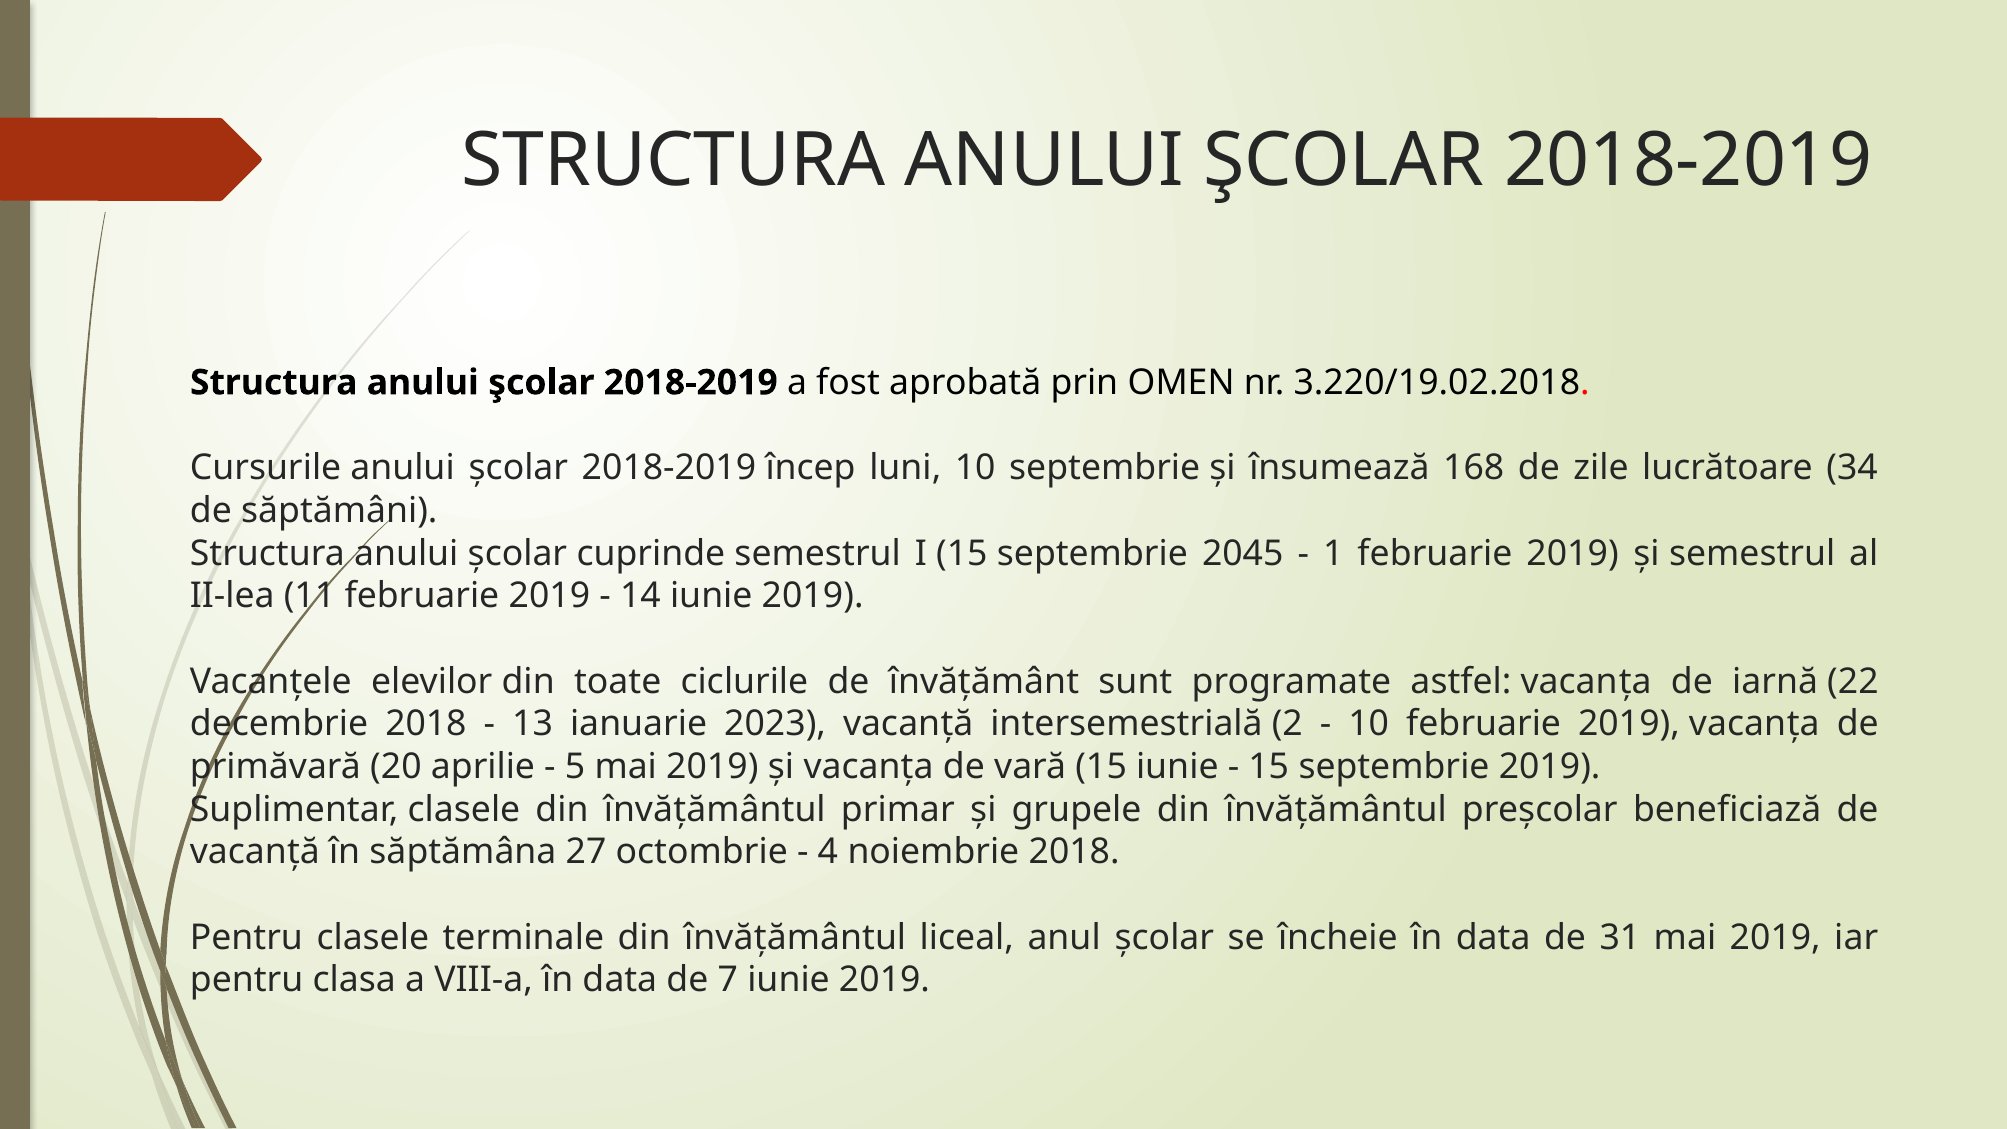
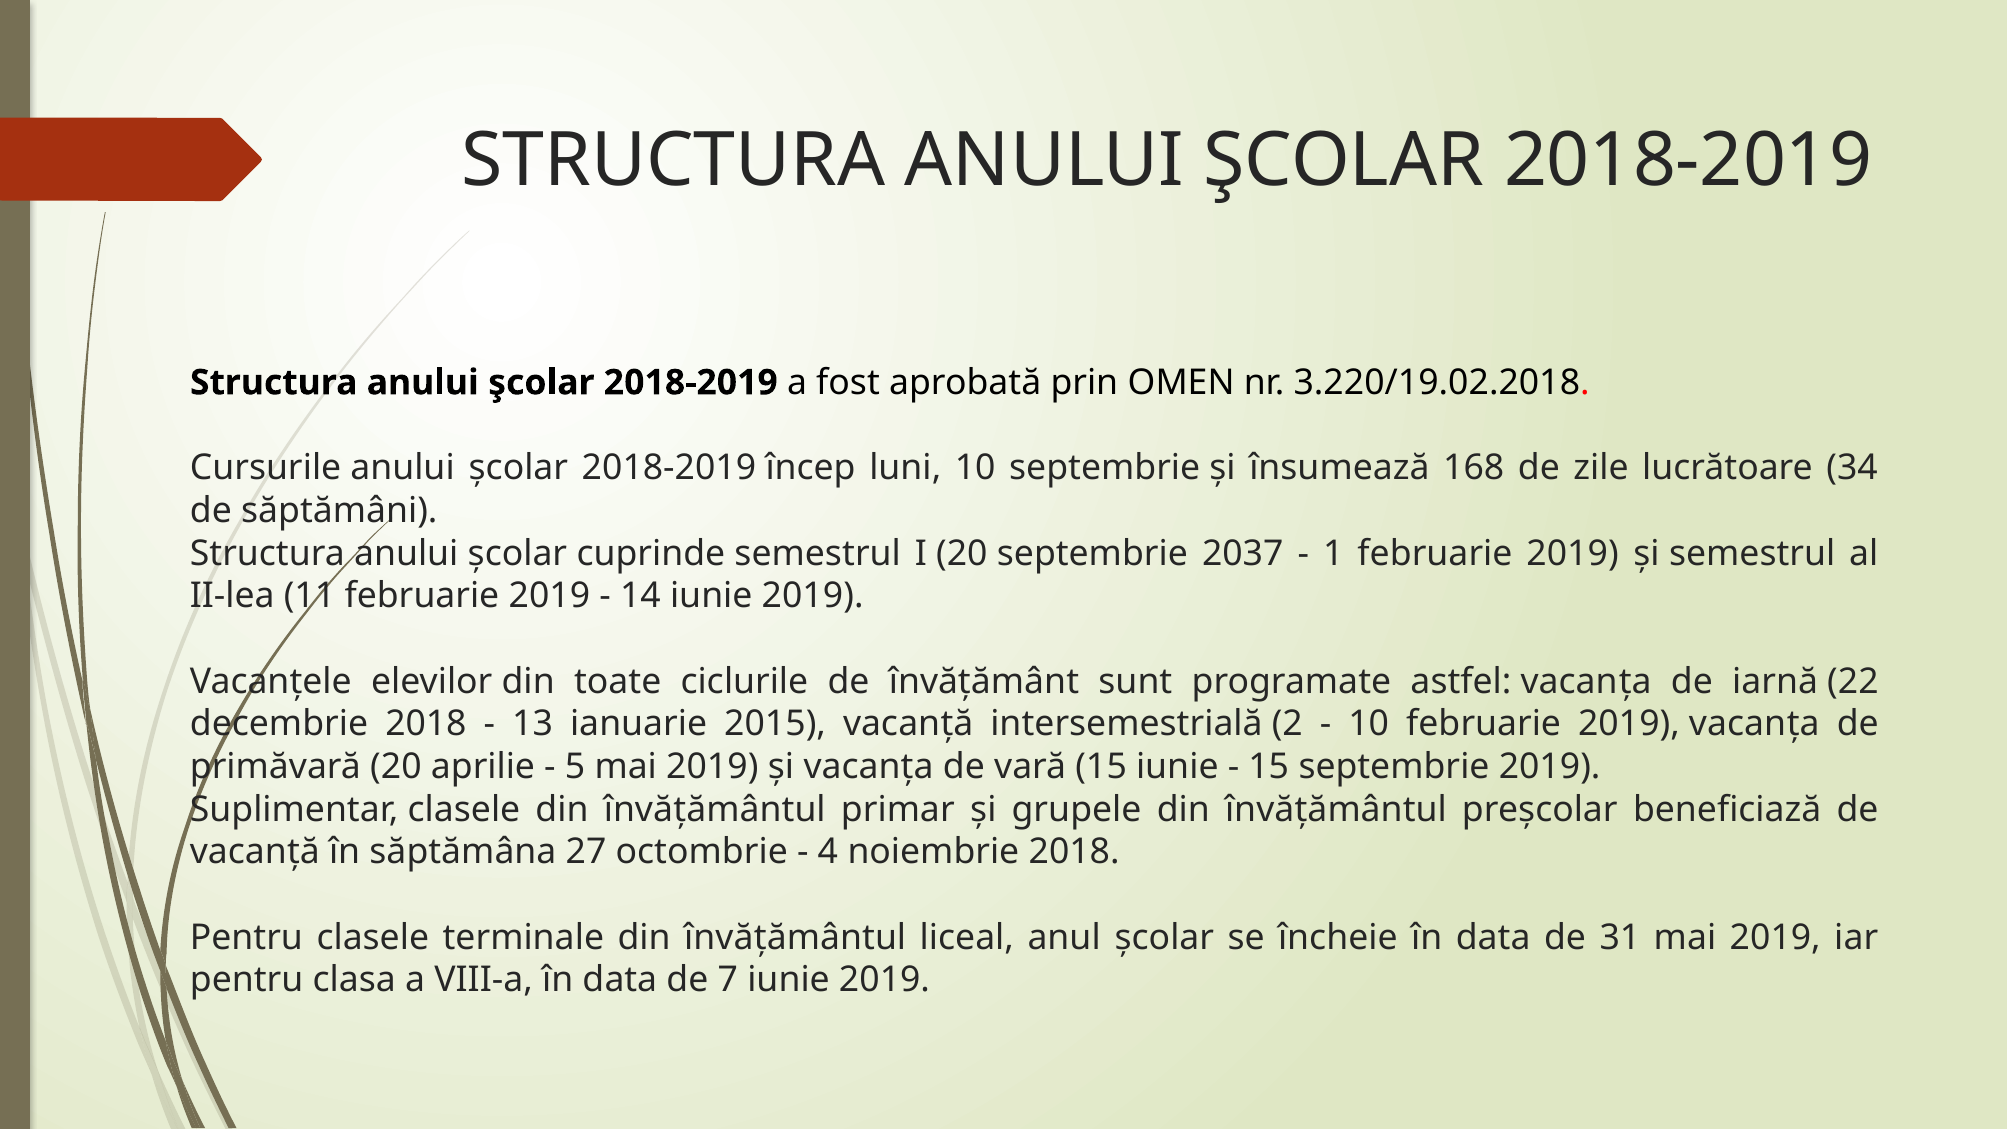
I 15: 15 -> 20 (962, 553)
2045: 2045 -> 2037 (1243, 553)
2023: 2023 -> 2015 (775, 724)
